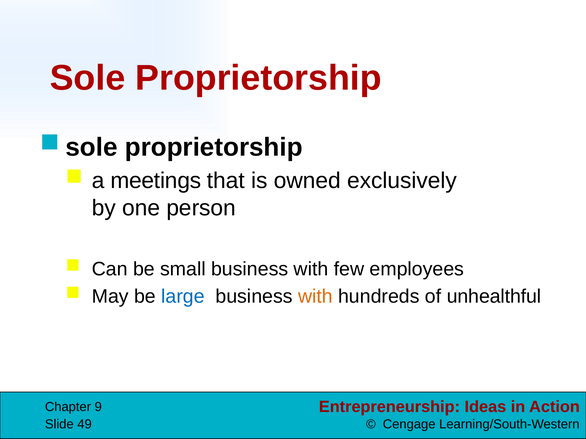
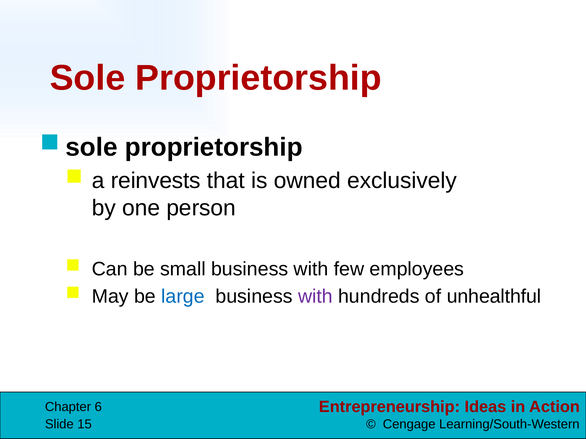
meetings: meetings -> reinvests (156, 181)
with colour: orange -> purple (315, 297)
9: 9 -> 6 (98, 407)
49: 49 -> 15 (85, 425)
